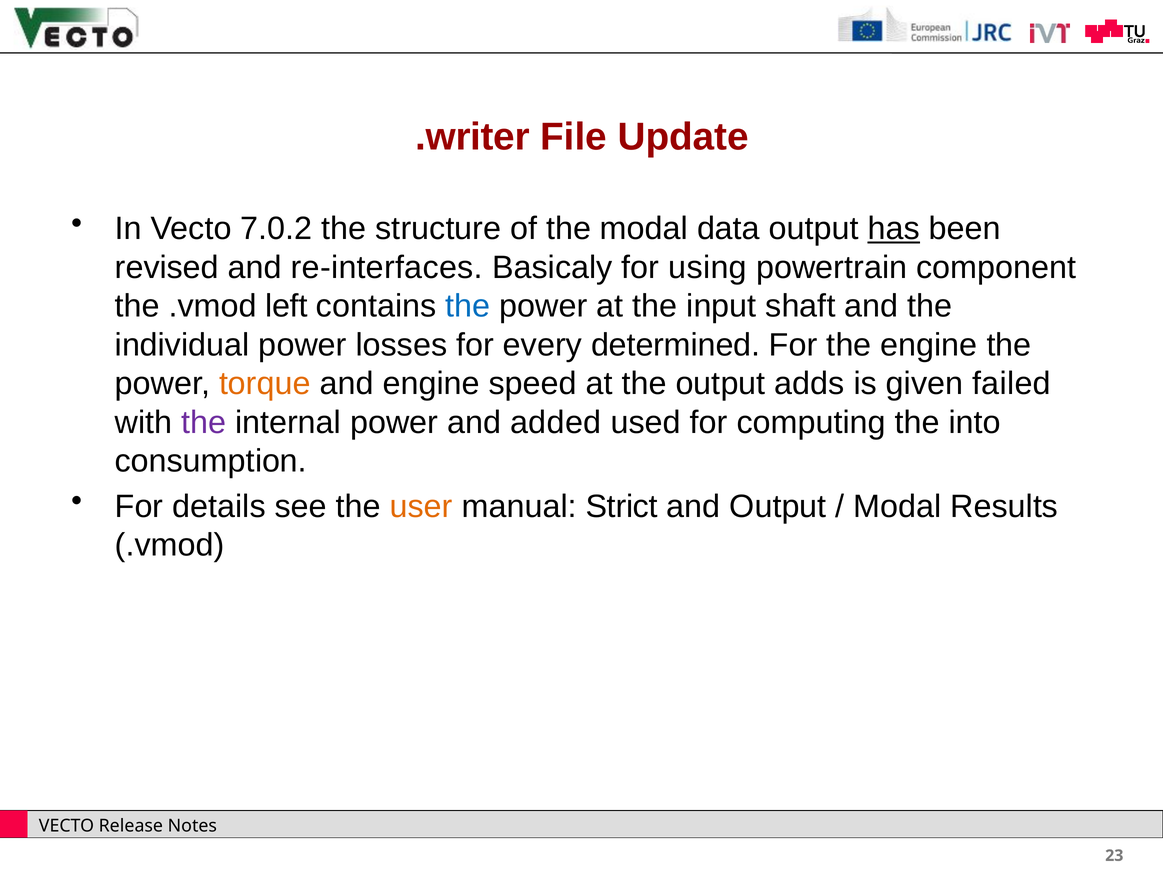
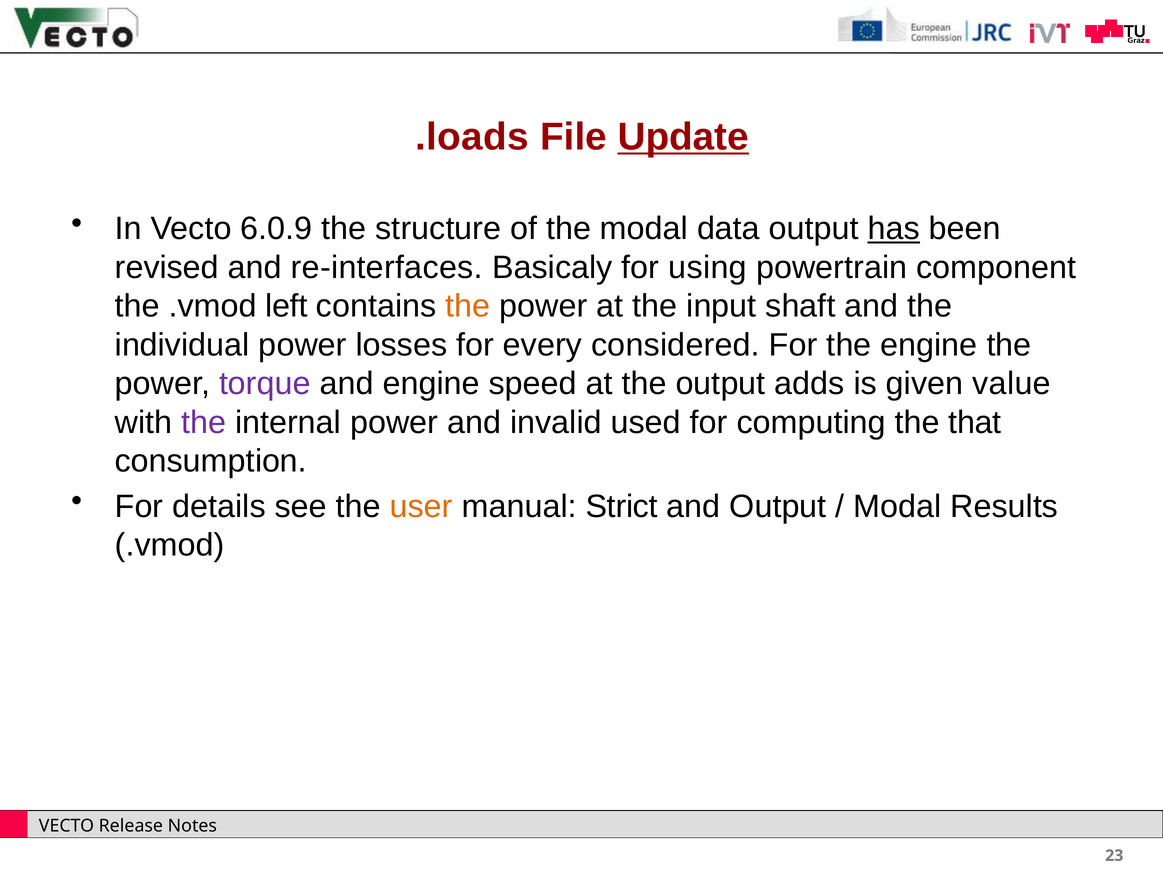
.writer: .writer -> .loads (472, 137)
Update underline: none -> present (683, 137)
7.0.2: 7.0.2 -> 6.0.9 (276, 229)
the colour: blue -> orange (468, 306)
determined: determined -> considered (675, 345)
torque colour: orange -> purple (265, 384)
failed: failed -> value (1012, 384)
added: added -> invalid (556, 423)
into: into -> that (975, 423)
